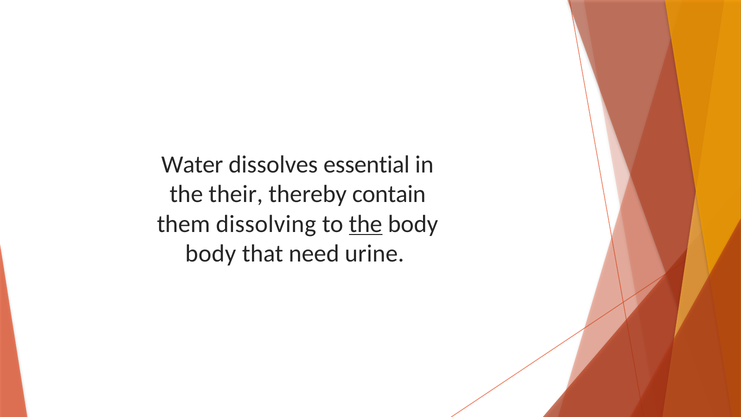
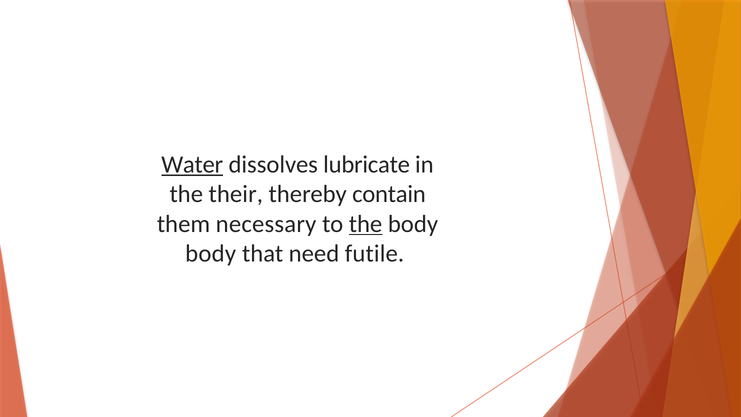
Water underline: none -> present (192, 164)
essential: essential -> lubricate (367, 164)
dissolving: dissolving -> necessary (266, 224)
urine: urine -> futile (374, 253)
